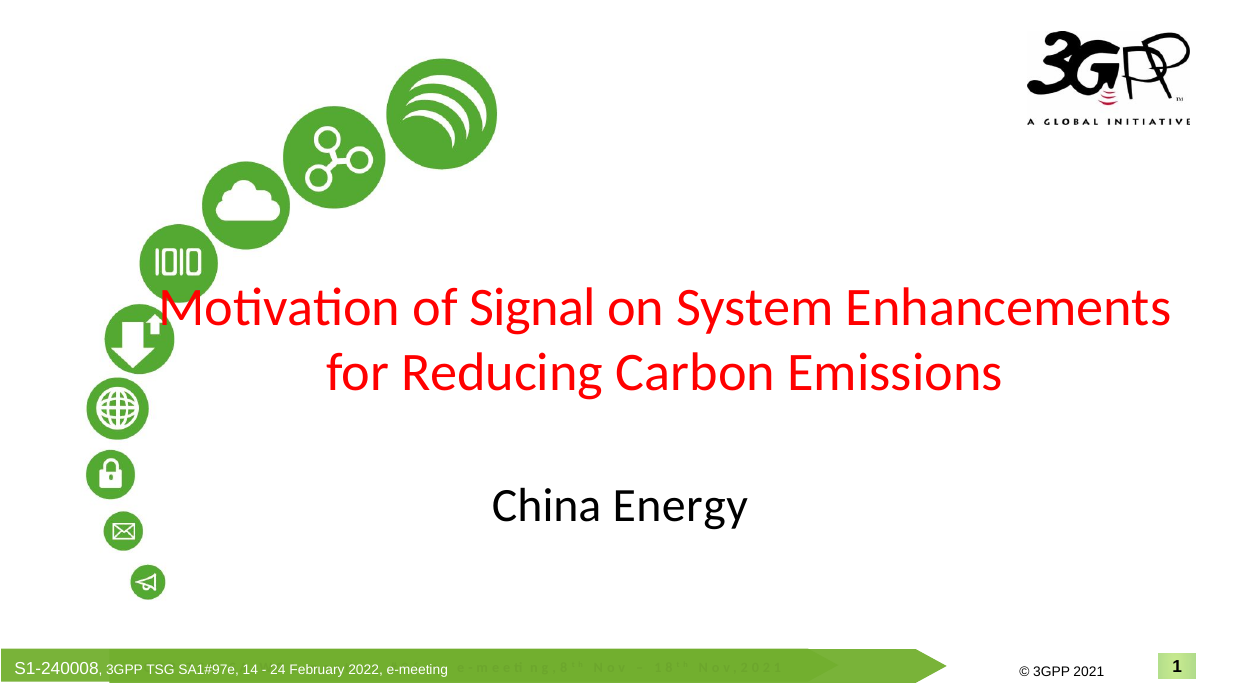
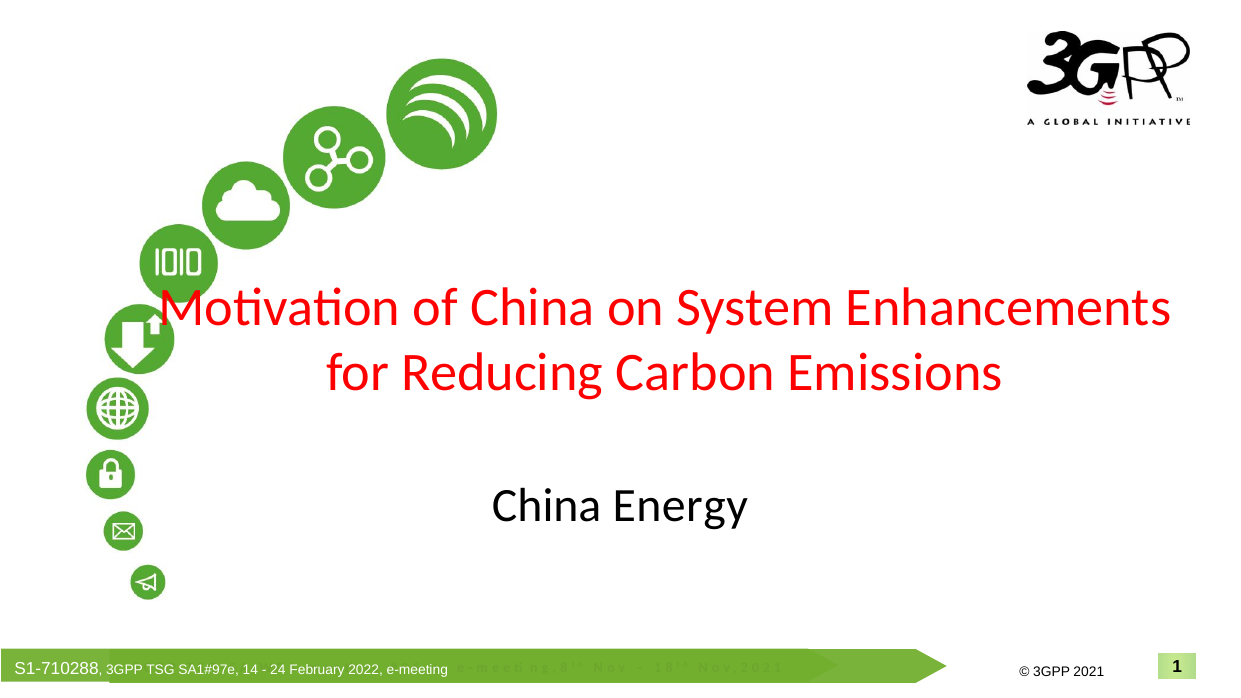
of Signal: Signal -> China (532, 307)
S1-240008: S1-240008 -> S1-710288 (56, 669)
